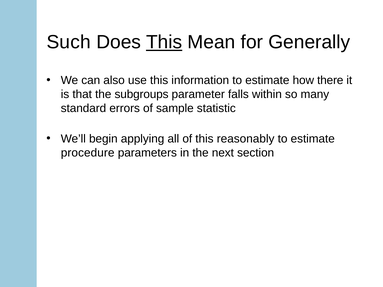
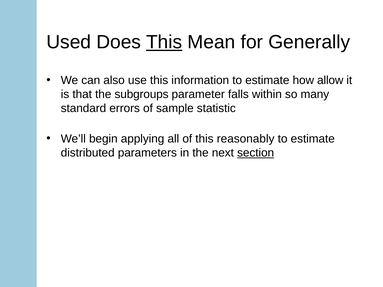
Such: Such -> Used (69, 42)
there: there -> allow (330, 80)
procedure: procedure -> distributed (88, 153)
section underline: none -> present (256, 153)
